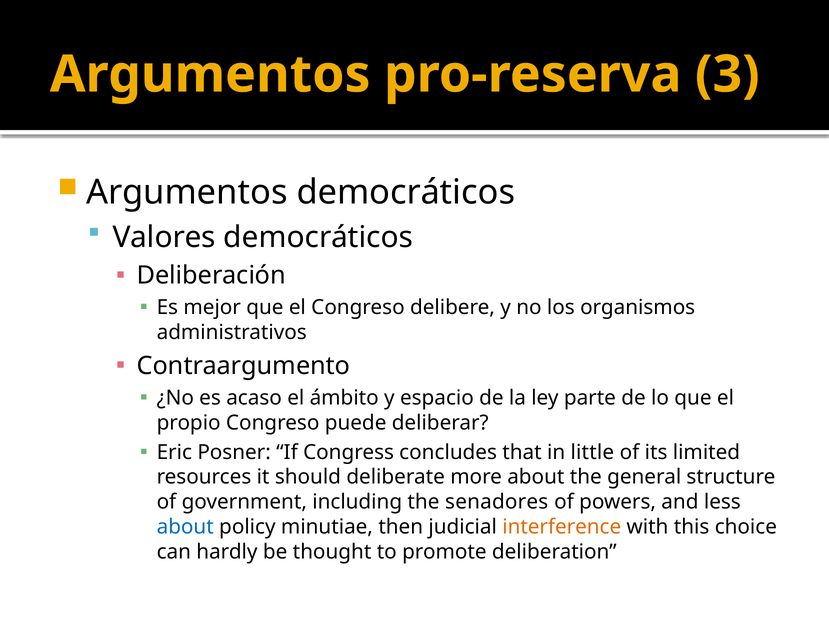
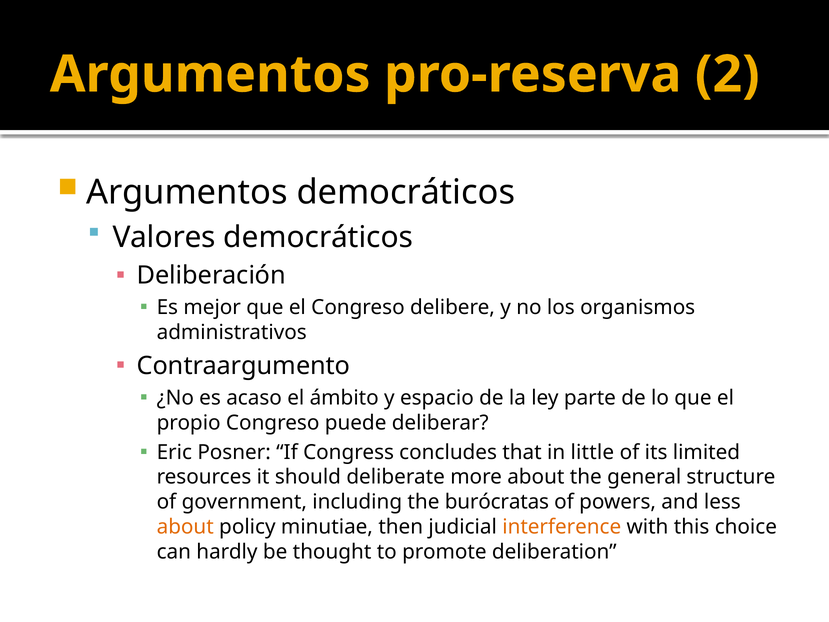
3: 3 -> 2 (727, 74)
senadores: senadores -> burócratas (497, 502)
about colour: blue -> orange (185, 527)
